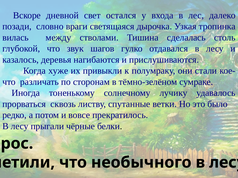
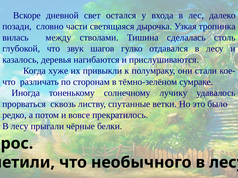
враги: враги -> части (77, 27)
